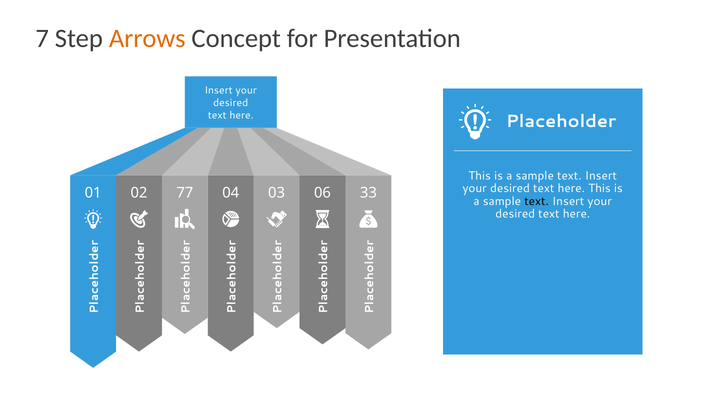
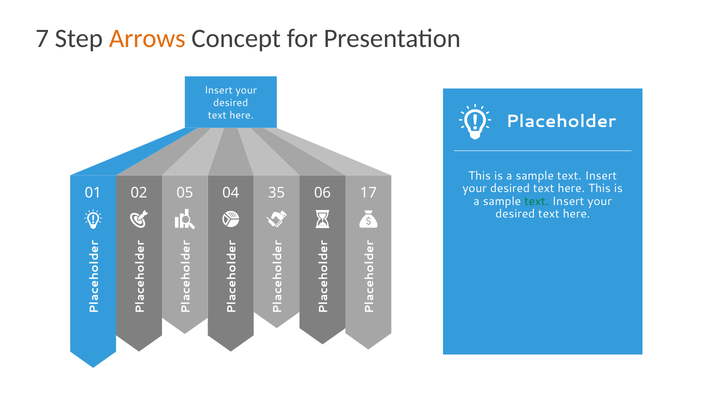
77: 77 -> 05 (185, 193)
03: 03 -> 35 (277, 193)
33: 33 -> 17 (368, 193)
text colour: black -> green (537, 201)
